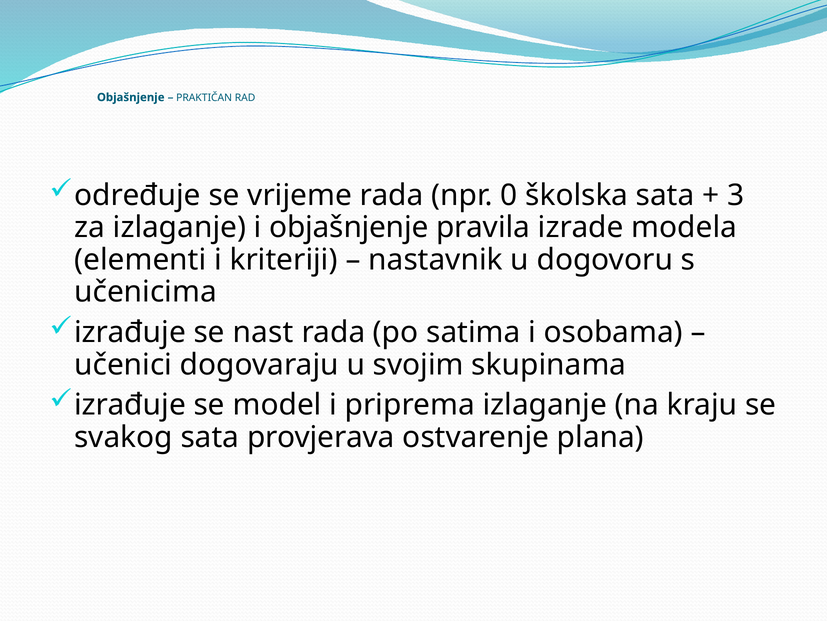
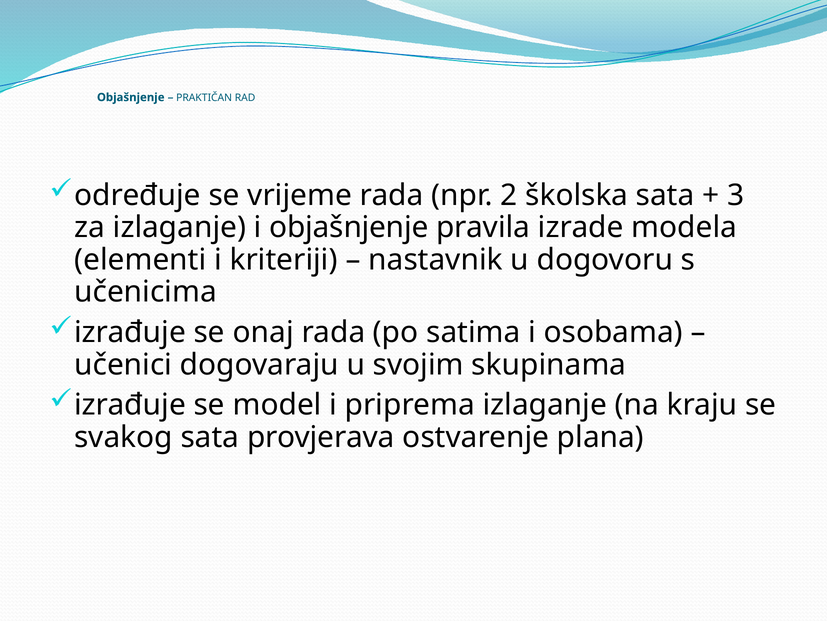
0: 0 -> 2 (509, 195)
nast: nast -> onaj (263, 332)
